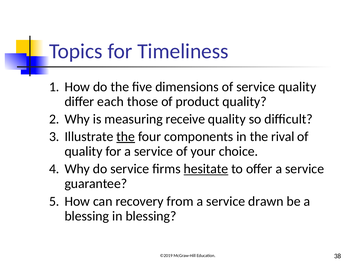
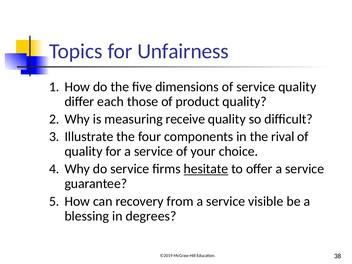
Timeliness: Timeliness -> Unfairness (183, 51)
the underline: present -> none (126, 137)
drawn: drawn -> visible (266, 201)
in blessing: blessing -> degrees (151, 216)
